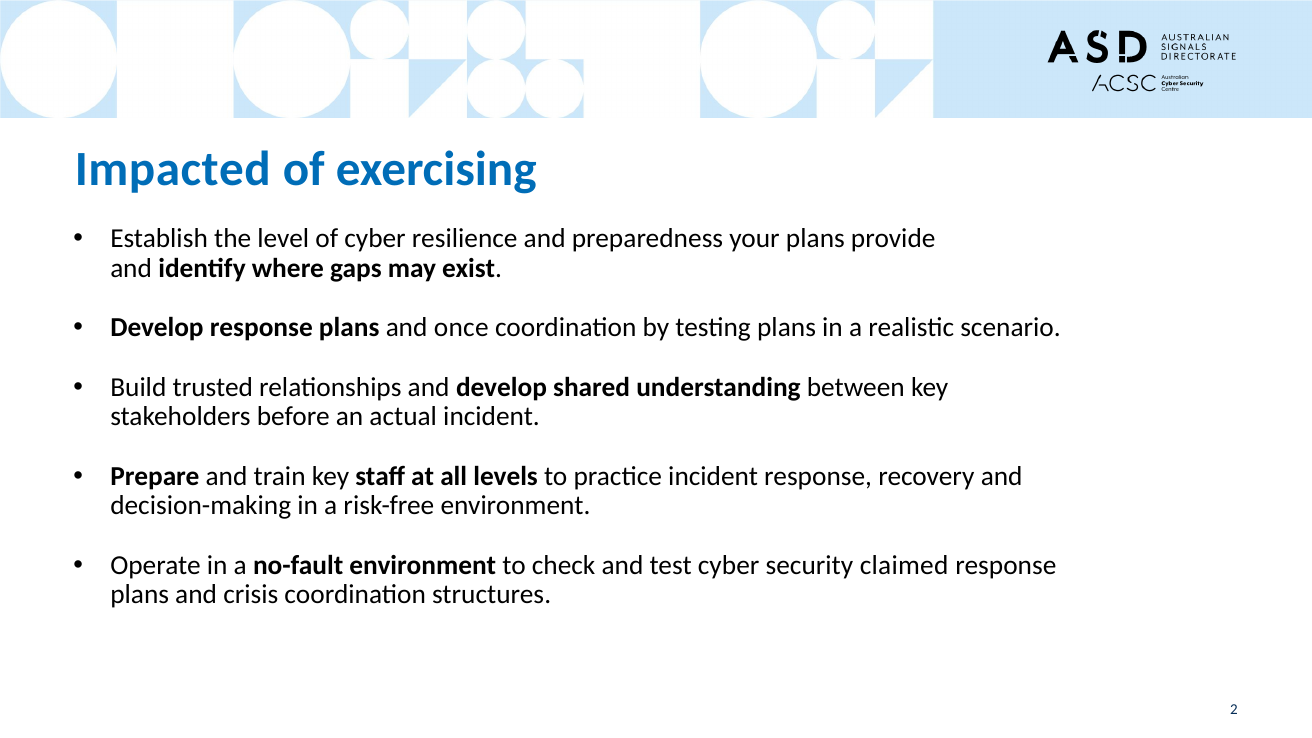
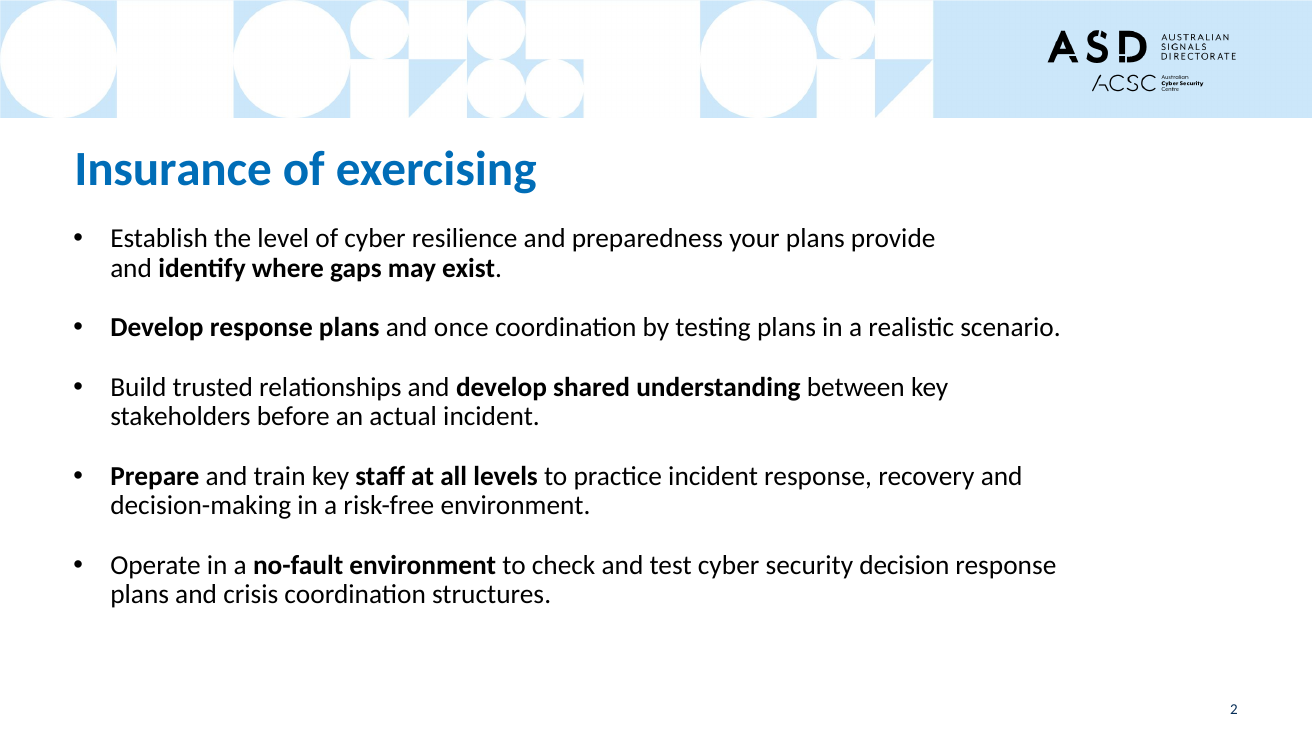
Impacted: Impacted -> Insurance (173, 169)
claimed: claimed -> decision (904, 565)
